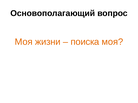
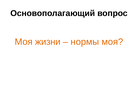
поиска: поиска -> нормы (85, 42)
